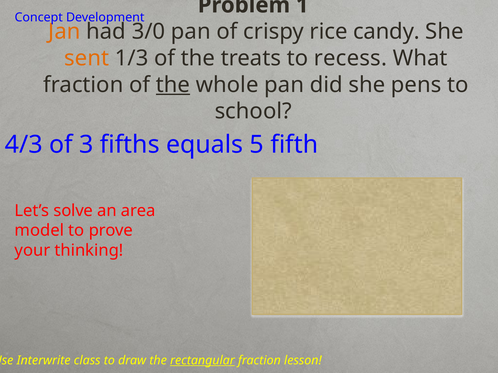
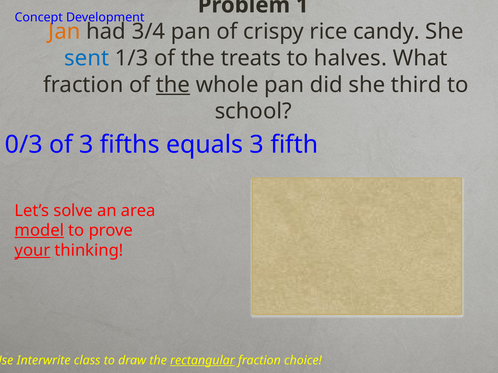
3/0: 3/0 -> 3/4 (148, 32)
sent colour: orange -> blue (87, 58)
recess: recess -> halves (350, 58)
pens: pens -> third (416, 85)
4/3: 4/3 -> 0/3 (24, 145)
equals 5: 5 -> 3 (257, 145)
model underline: none -> present (39, 231)
your underline: none -> present (32, 251)
lesson: lesson -> choice (303, 361)
